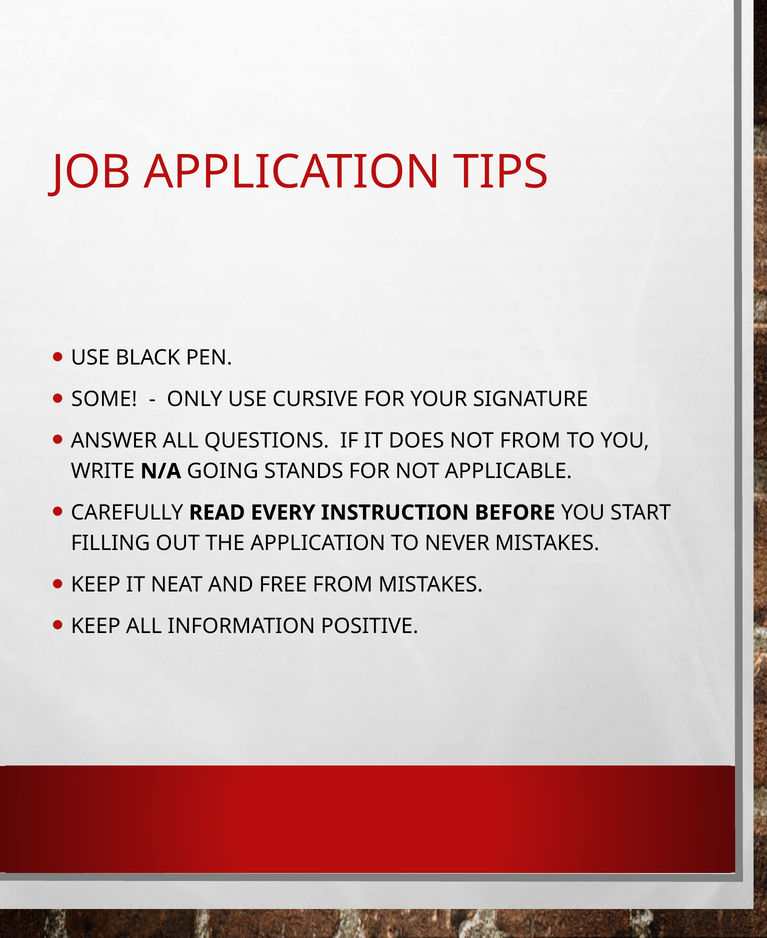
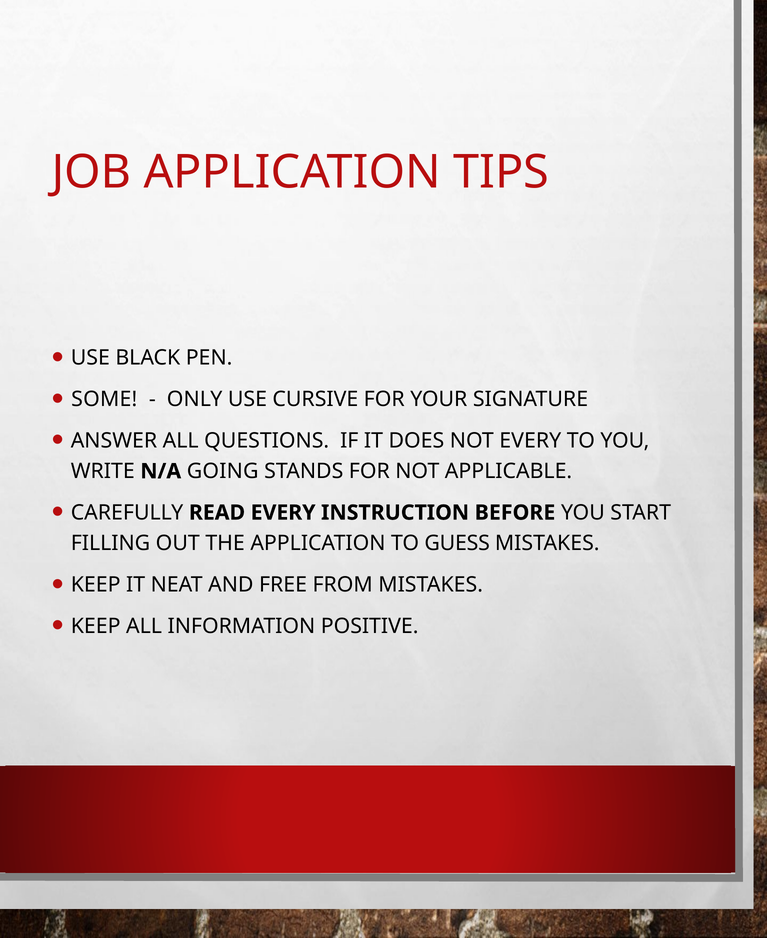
NOT FROM: FROM -> EVERY (530, 440)
NEVER: NEVER -> GUESS (457, 543)
